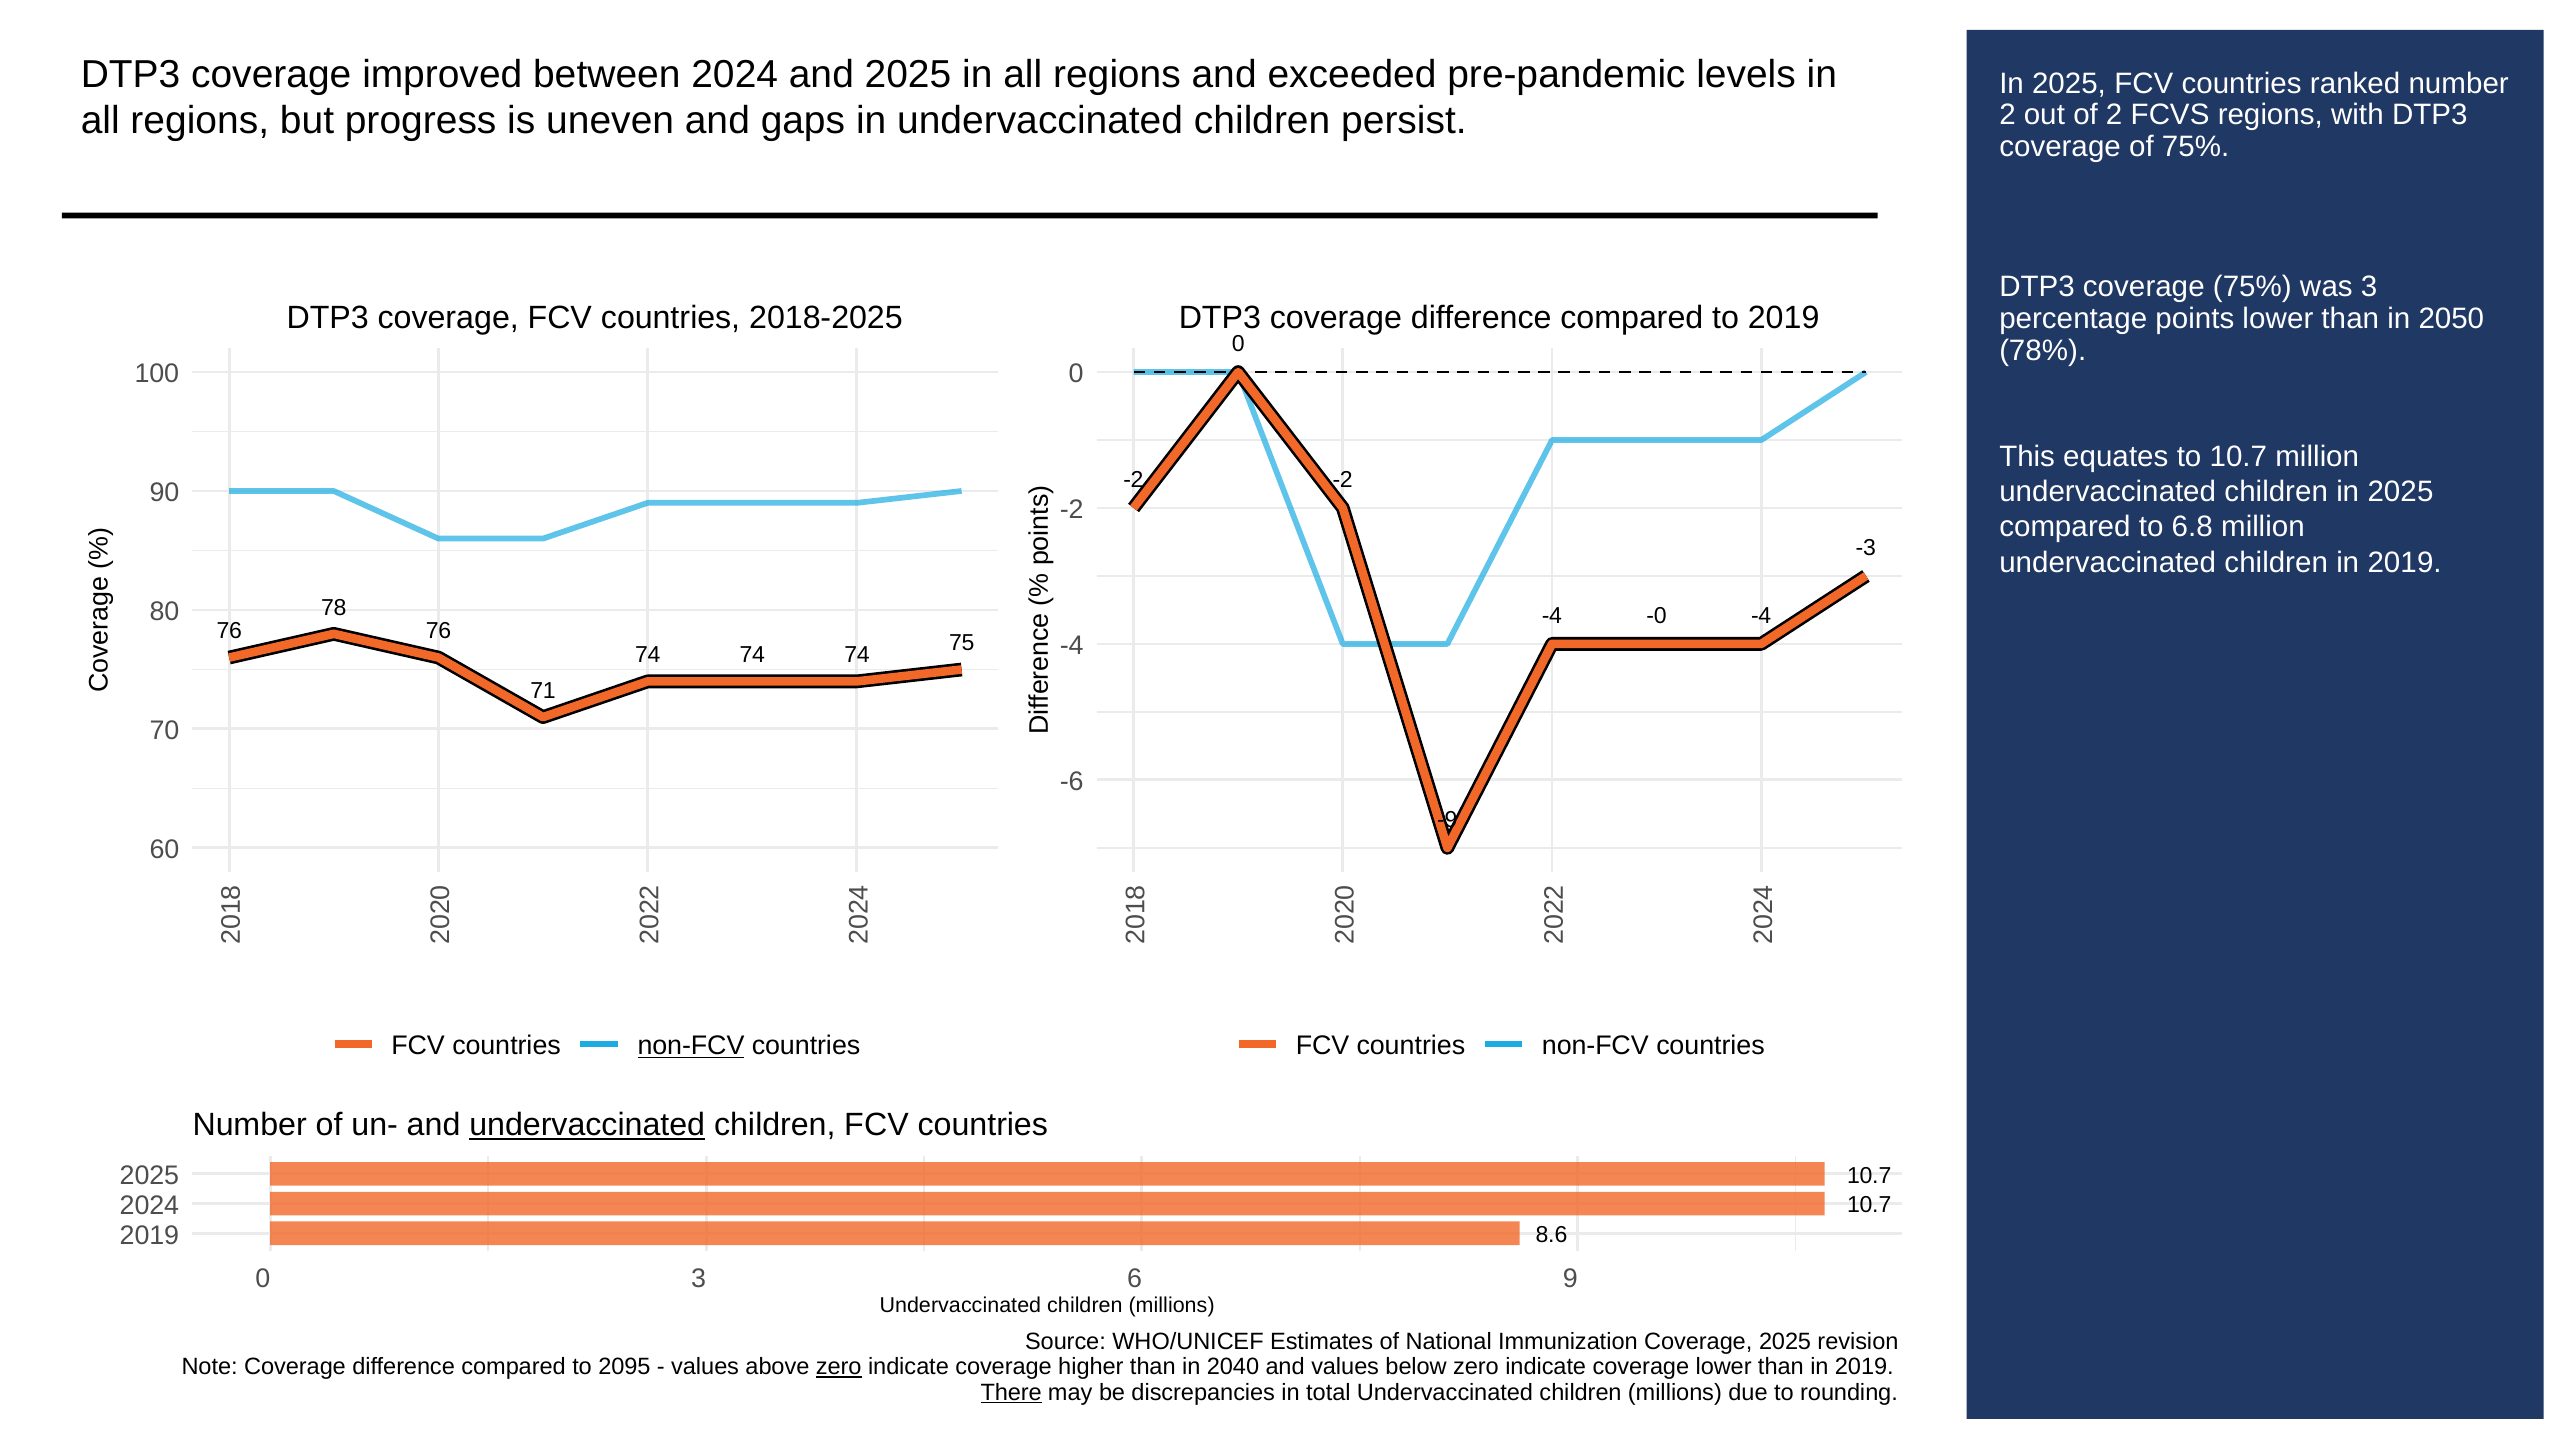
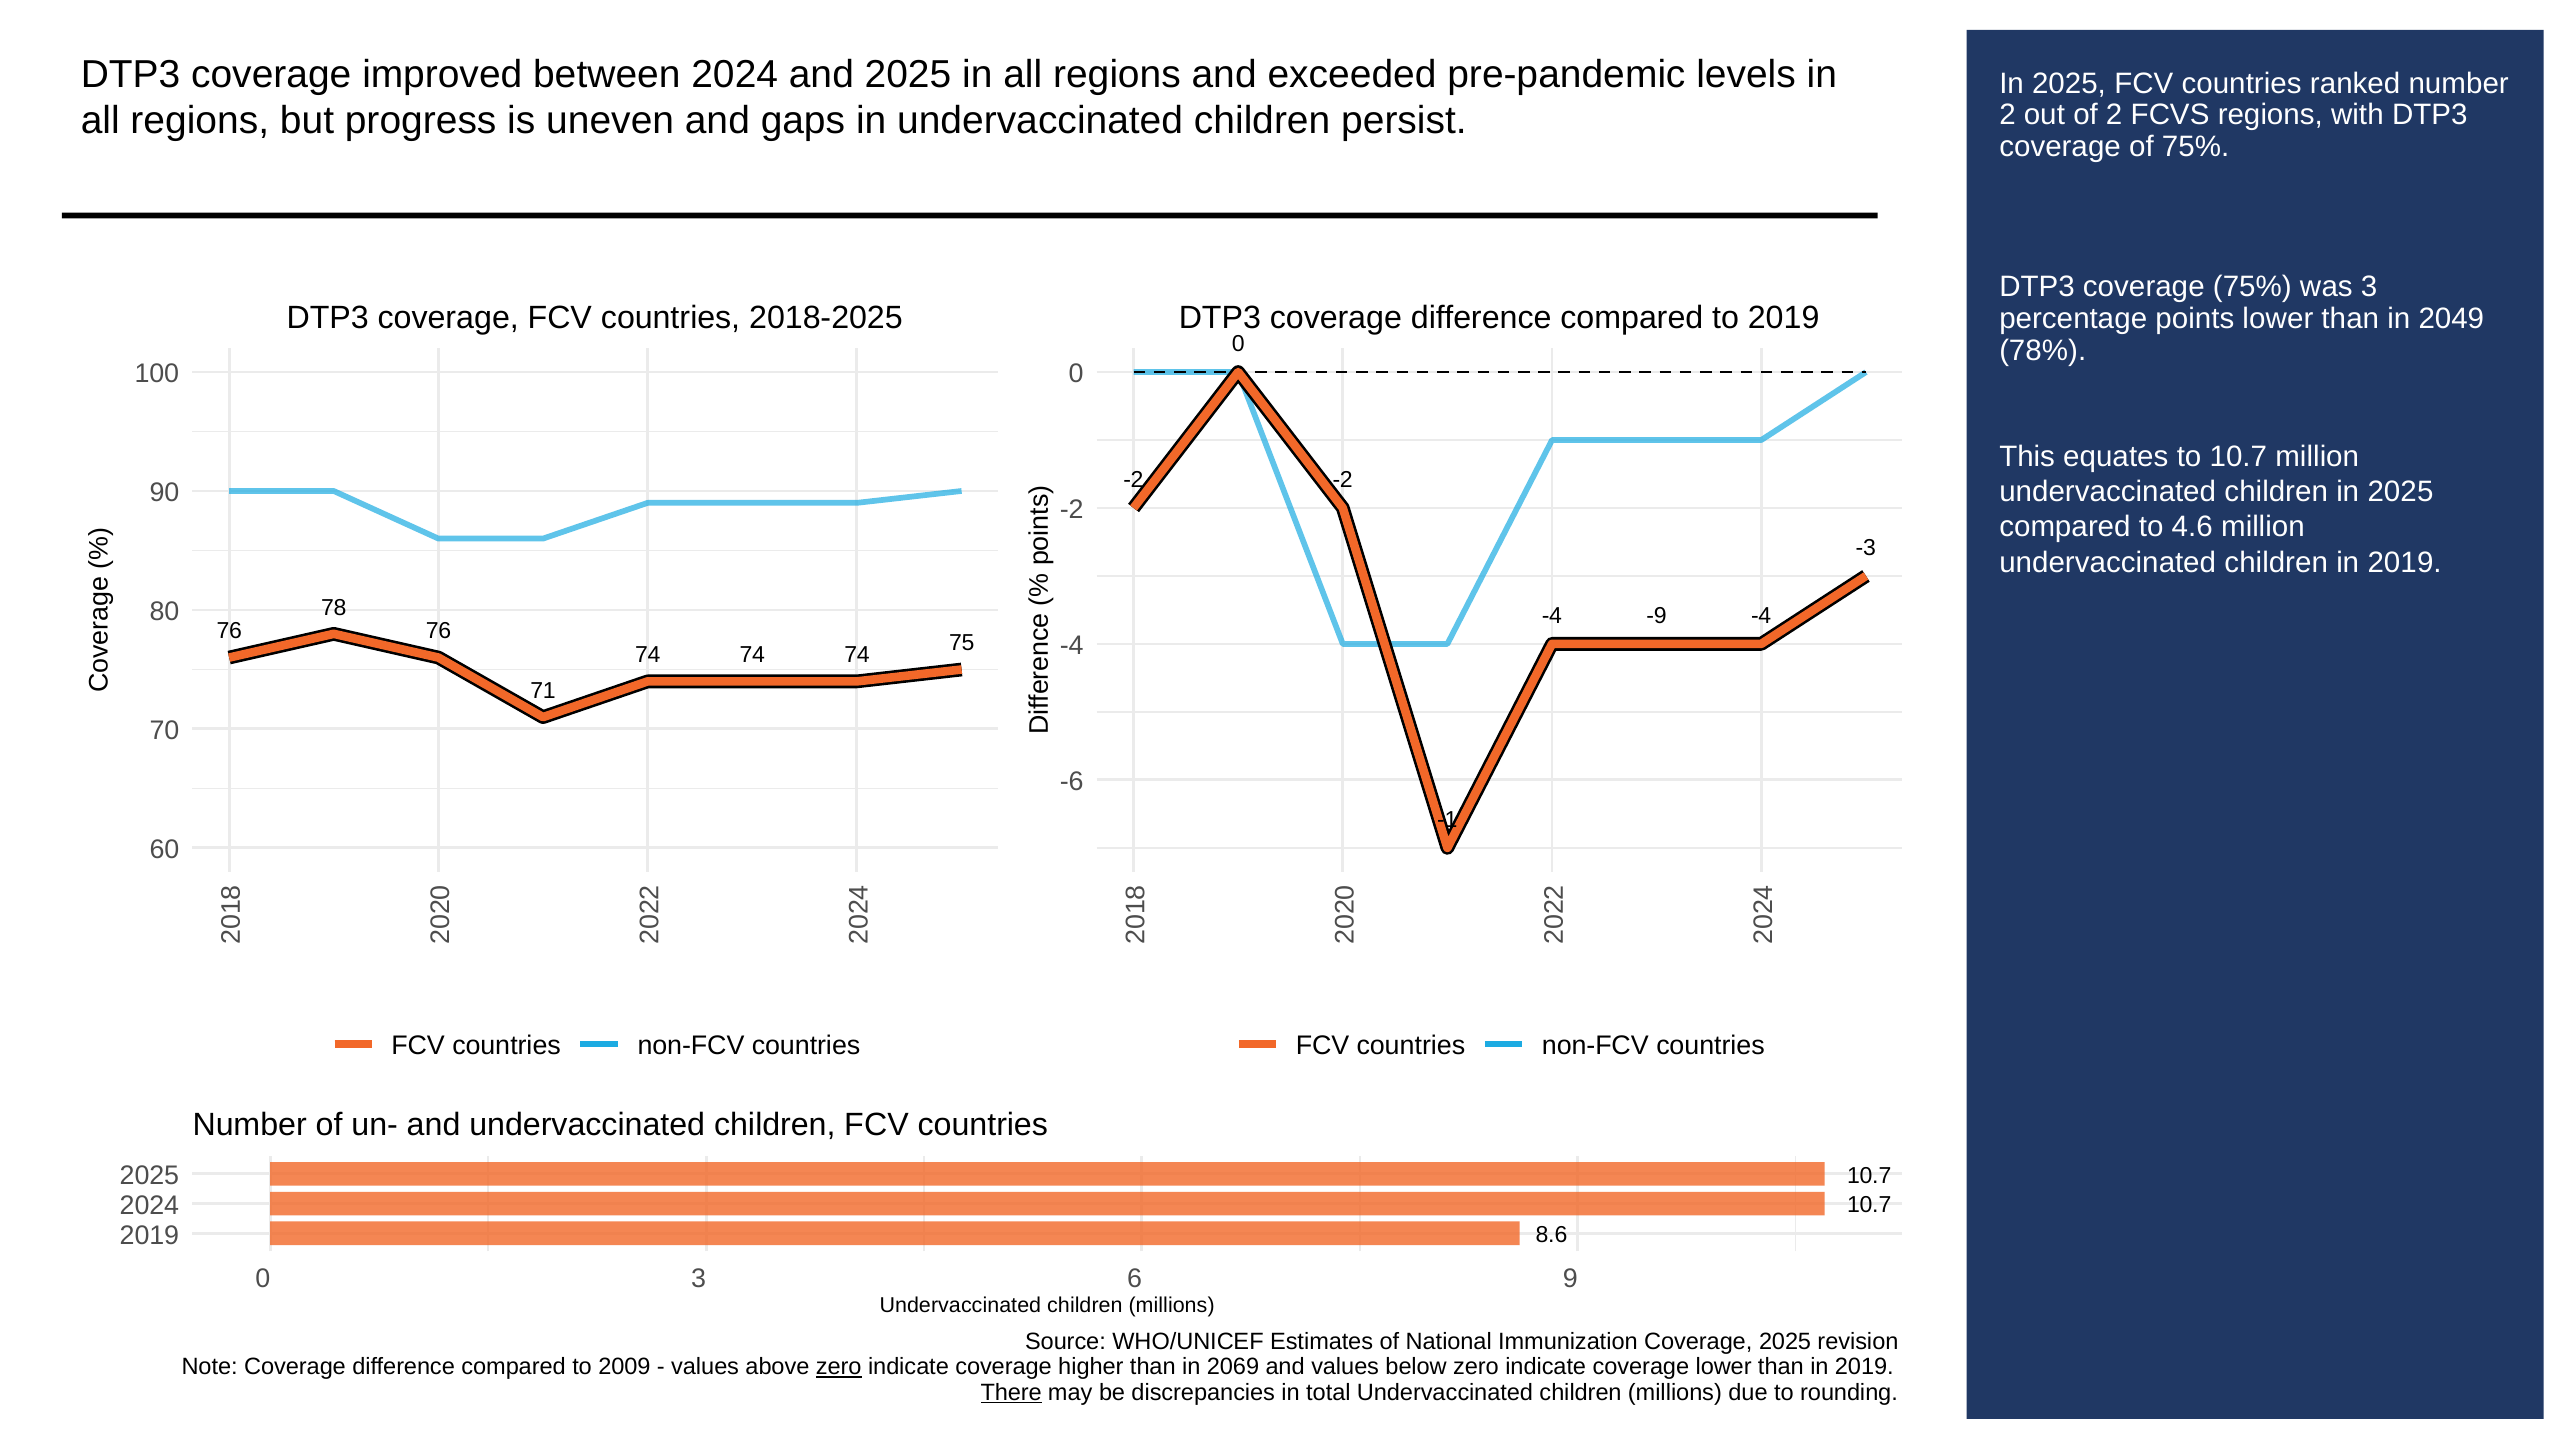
2050: 2050 -> 2049 (2451, 319)
6.8: 6.8 -> 4.6 (2192, 527)
-0: -0 -> -9 (1657, 616)
-9: -9 -> -1 (1447, 820)
non-FCV underline: present -> none (691, 1046)
undervaccinated underline: present -> none (587, 1125)
2095: 2095 -> 2009 (624, 1367)
2040: 2040 -> 2069 (1233, 1367)
